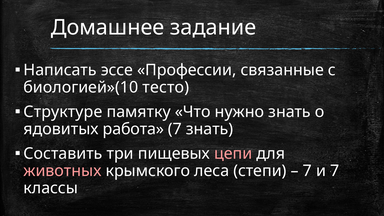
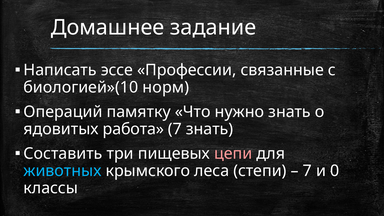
тесто: тесто -> норм (166, 87)
Структуре: Структуре -> Операций (63, 112)
животных colour: pink -> light blue (62, 171)
и 7: 7 -> 0 (335, 171)
